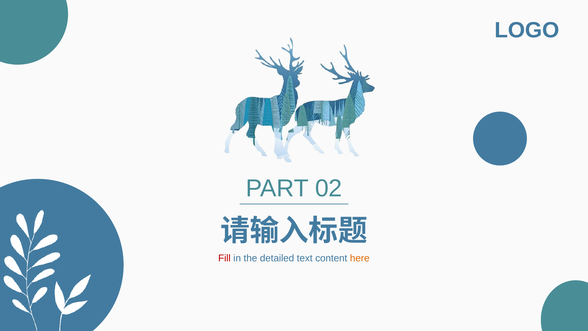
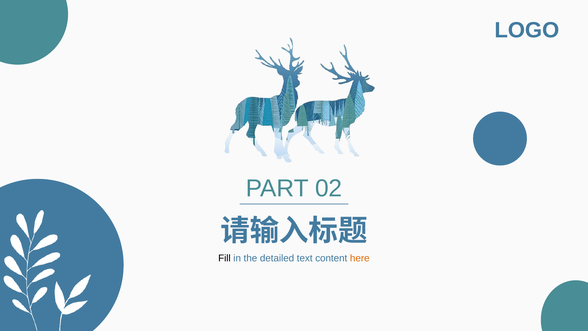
Fill colour: red -> black (224, 258)
